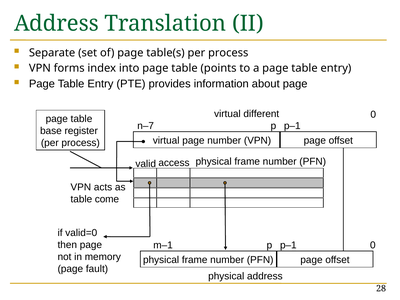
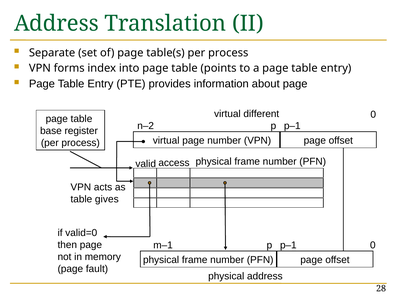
n–7: n–7 -> n–2 (146, 126)
come: come -> gives (107, 199)
